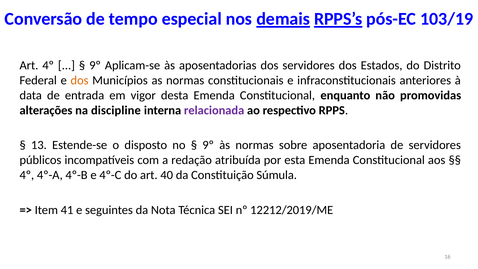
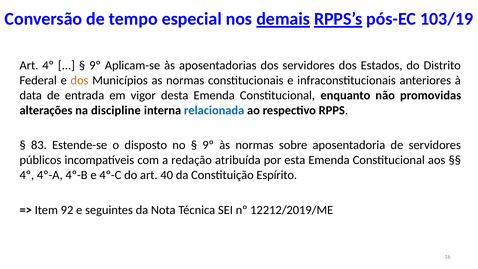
relacionada colour: purple -> blue (214, 110)
13: 13 -> 83 (39, 145)
Súmula: Súmula -> Espírito (277, 175)
41: 41 -> 92 (67, 210)
